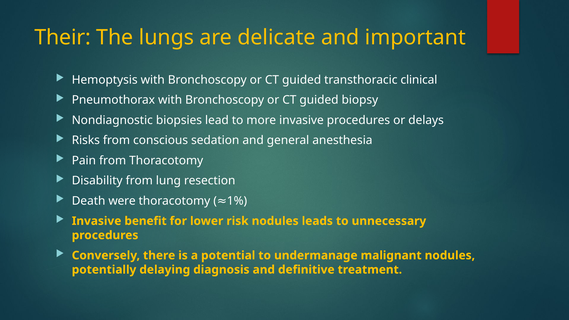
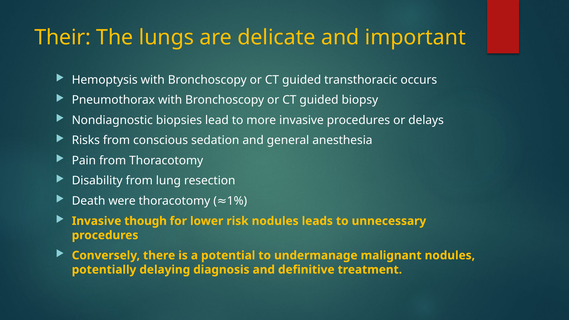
clinical: clinical -> occurs (419, 80)
benefit: benefit -> though (146, 221)
